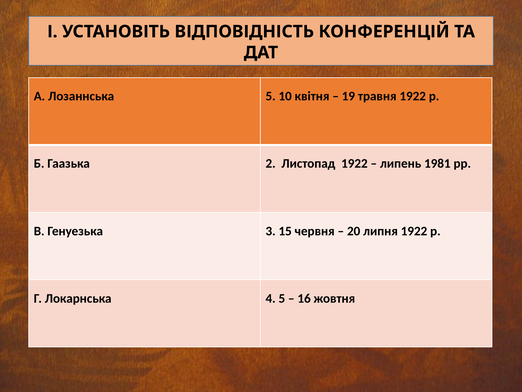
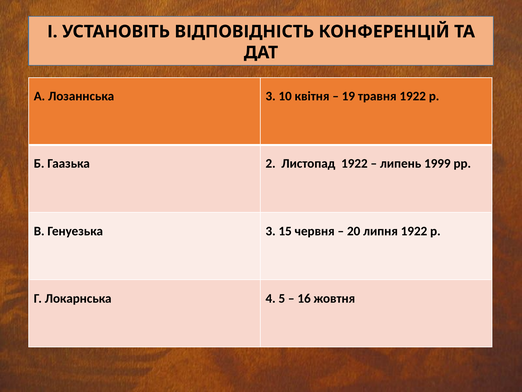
Лозаннська 5: 5 -> 3 (271, 96)
1981: 1981 -> 1999 (437, 163)
